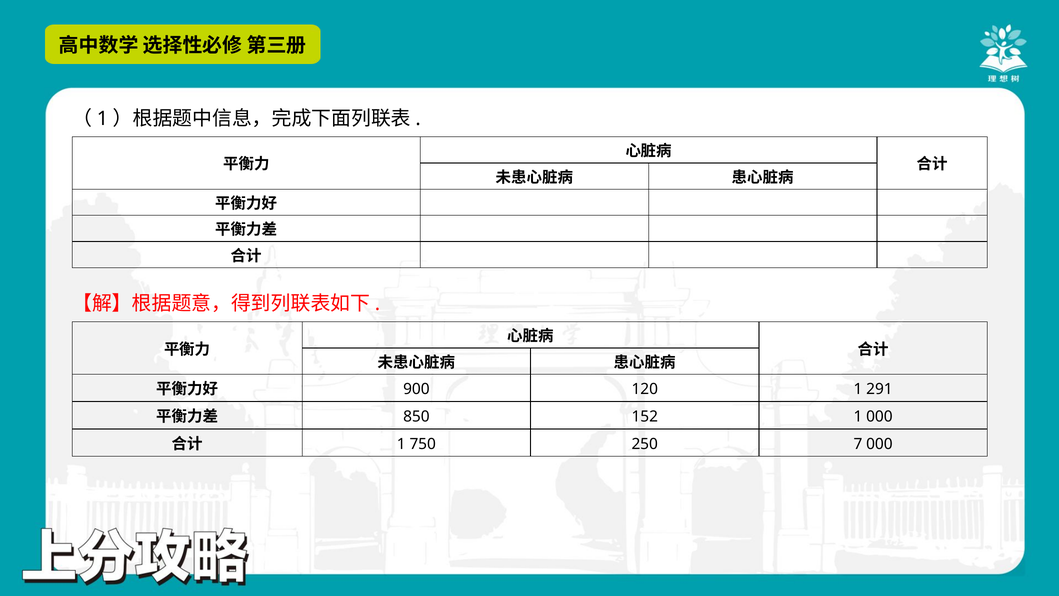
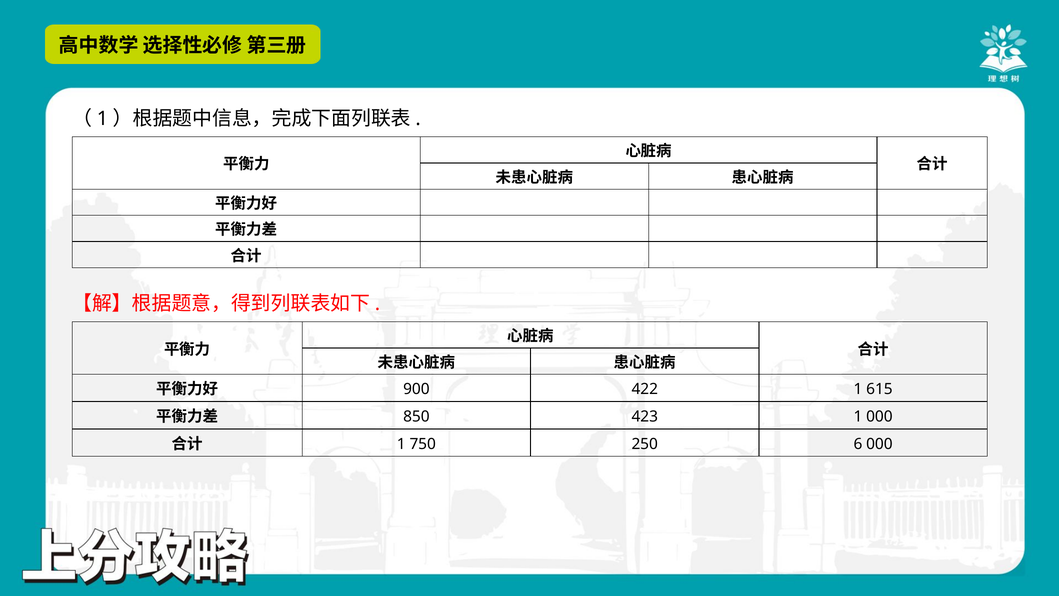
120: 120 -> 422 (645, 389)
291: 291 -> 615 (879, 389)
152: 152 -> 423 (645, 416)
7: 7 -> 6 (858, 444)
